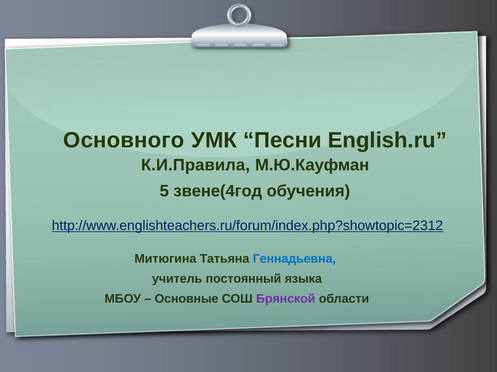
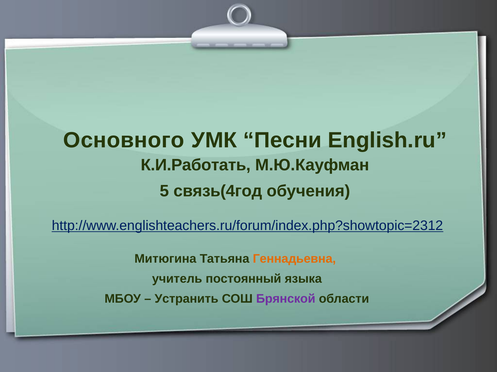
К.И.Правила: К.И.Правила -> К.И.Работать (196, 165)
звене(4год: звене(4год -> связь(4год (218, 191)
Геннадьевна colour: blue -> orange (294, 259)
Основные: Основные -> Устранить (187, 299)
